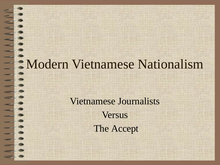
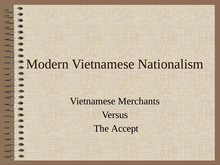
Journalists: Journalists -> Merchants (139, 101)
